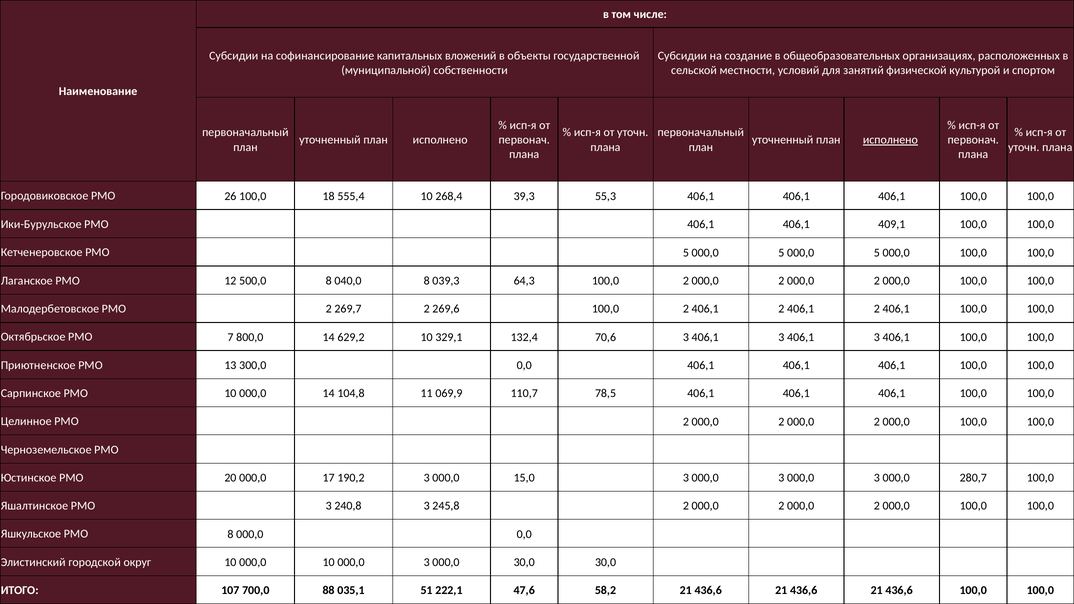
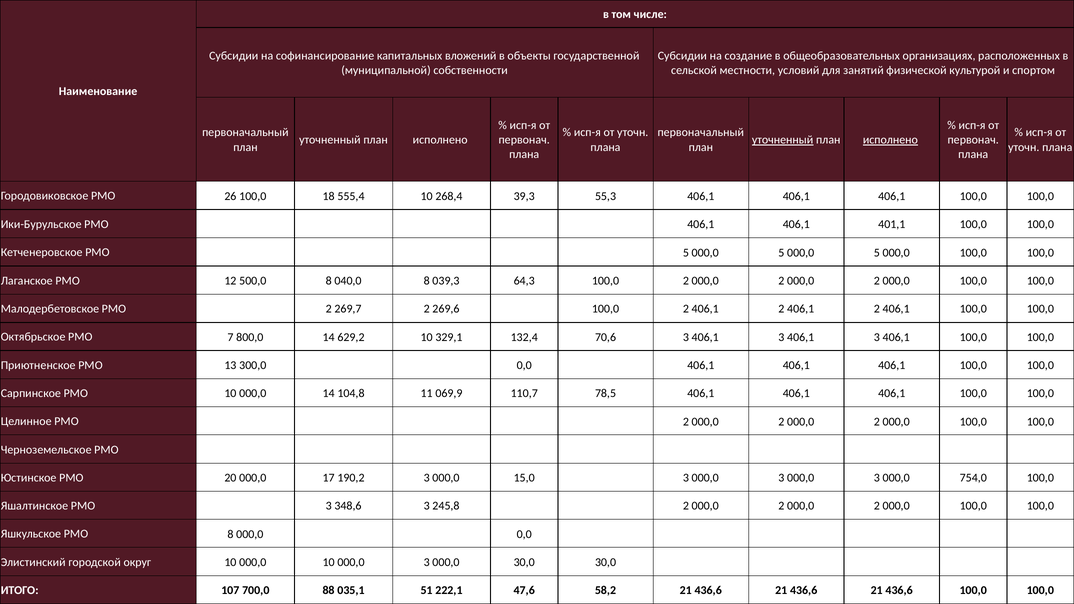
уточненный underline: none -> present (783, 140)
409,1: 409,1 -> 401,1 (892, 224)
280,7: 280,7 -> 754,0 (973, 478)
240,8: 240,8 -> 348,6 (348, 506)
